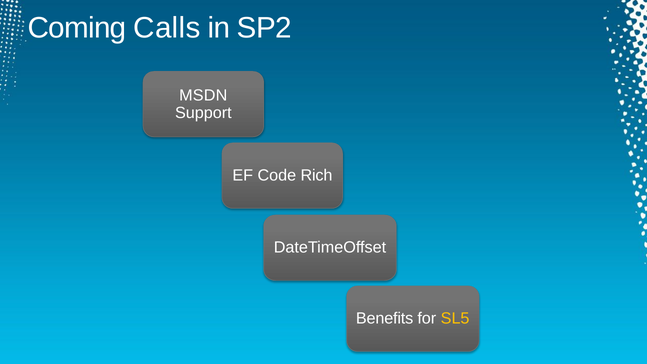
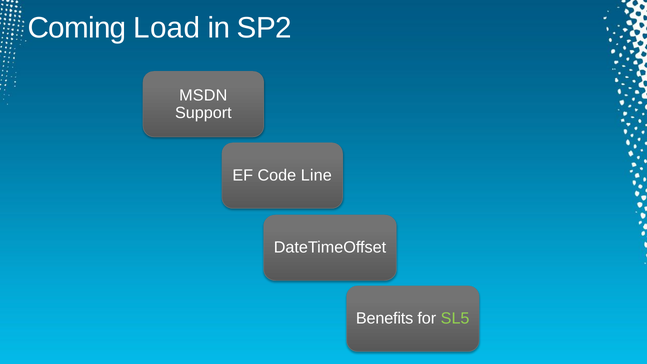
Calls: Calls -> Load (167, 28)
Rich: Rich -> Line (316, 176)
SL5 colour: yellow -> light green (455, 319)
